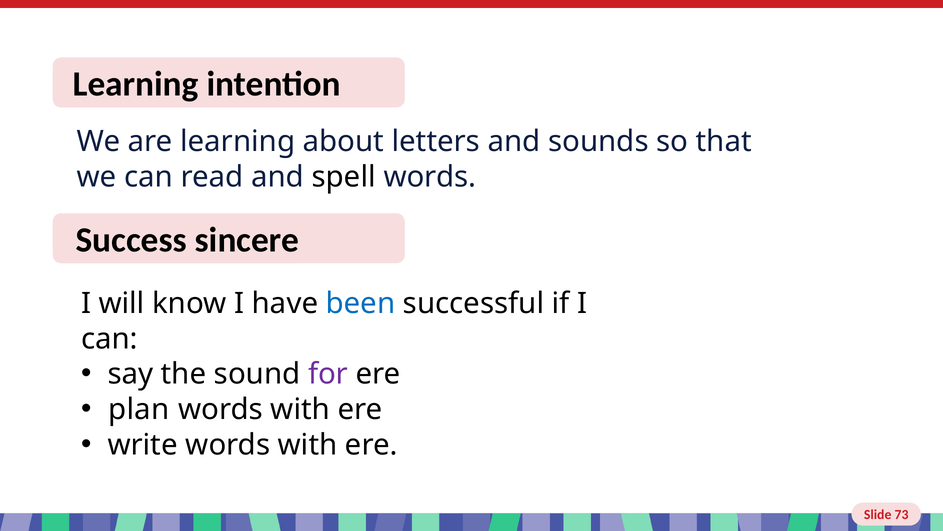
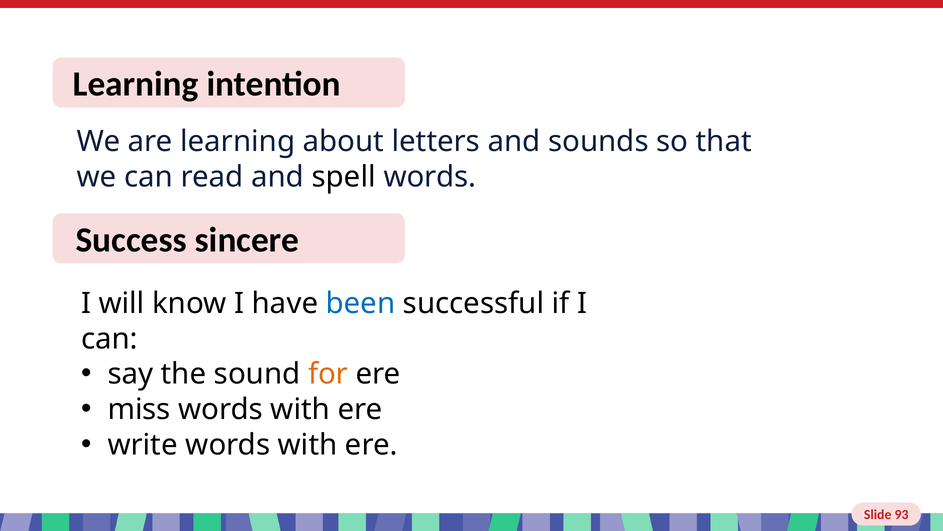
for colour: purple -> orange (328, 374)
plan: plan -> miss (139, 409)
73: 73 -> 93 (902, 514)
